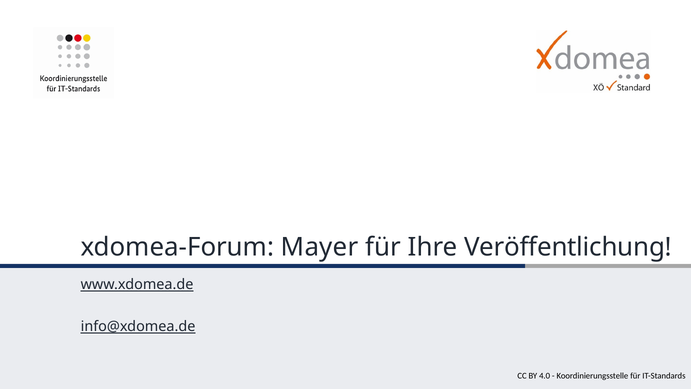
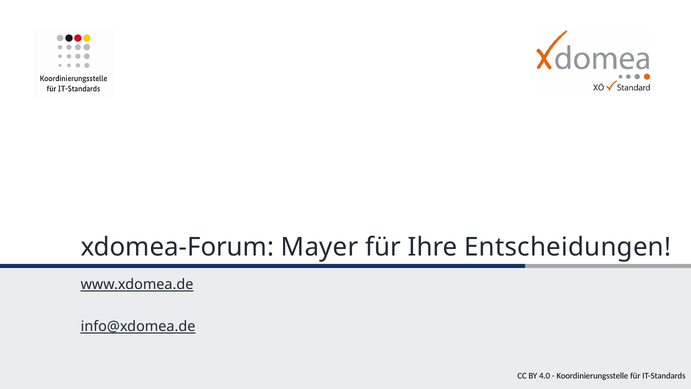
Veröffentlichung: Veröffentlichung -> Entscheidungen (568, 247)
